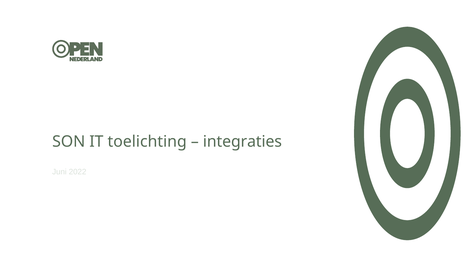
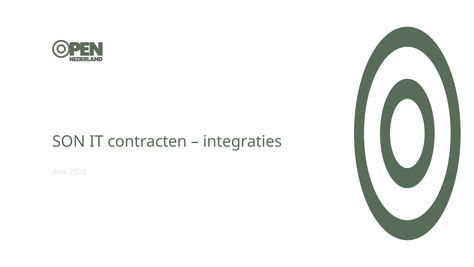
toelichting: toelichting -> contracten (147, 141)
